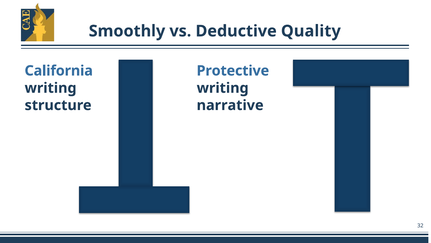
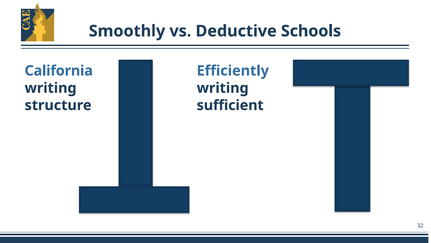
Quality: Quality -> Schools (311, 31)
Protective: Protective -> Efficiently (233, 71)
narrative: narrative -> sufficient (230, 105)
